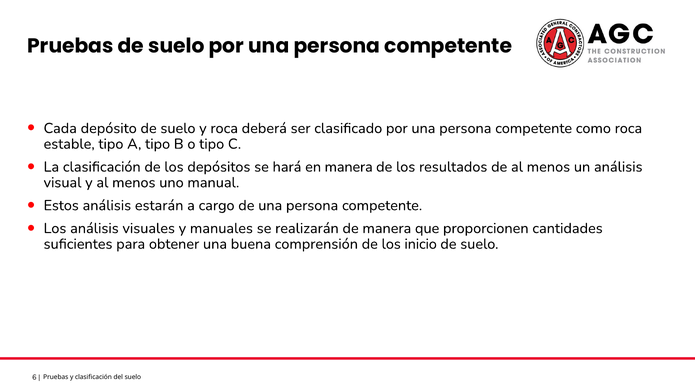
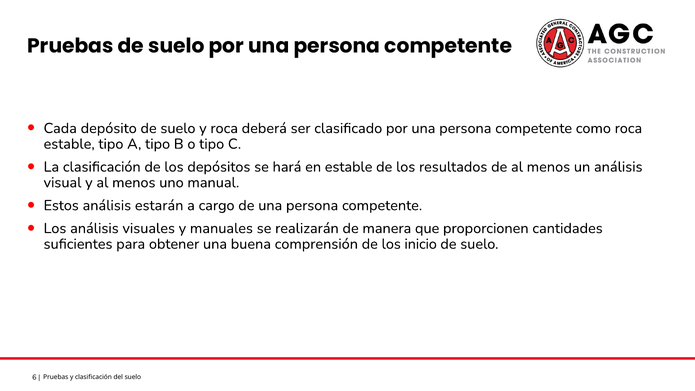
en manera: manera -> estable (349, 167)
